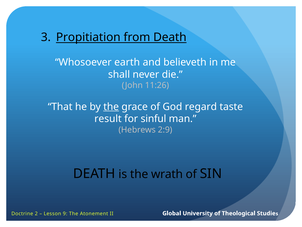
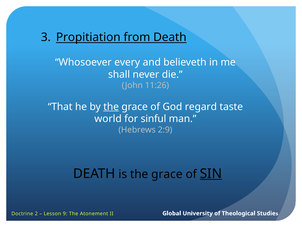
earth: earth -> every (127, 62)
result: result -> world (108, 119)
is the wrath: wrath -> grace (167, 174)
SIN underline: none -> present (211, 173)
